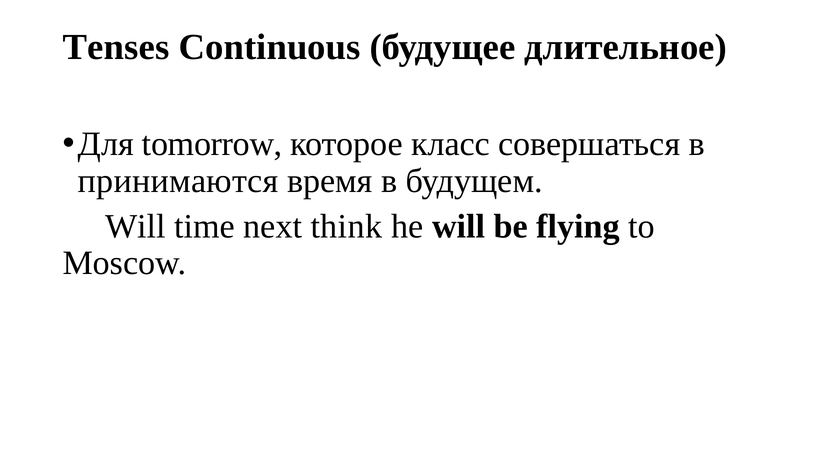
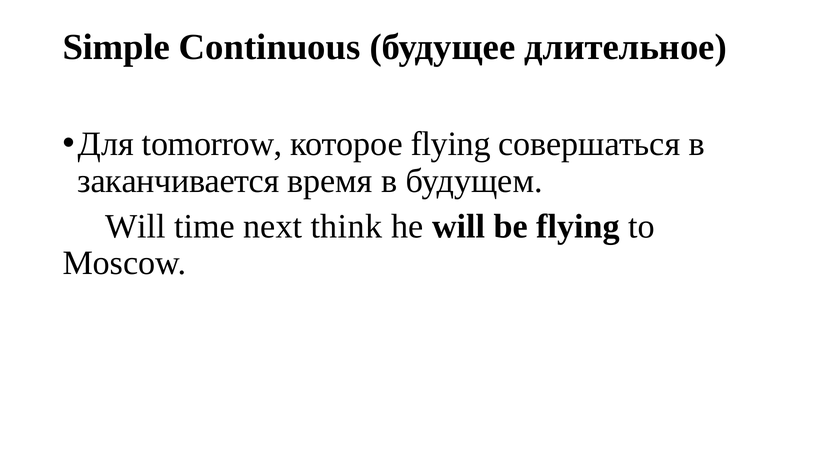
Tenses: Tenses -> Simple (116, 47)
которое класс: класс -> flying (451, 144)
принимаются: принимаются -> заканчивается (178, 181)
